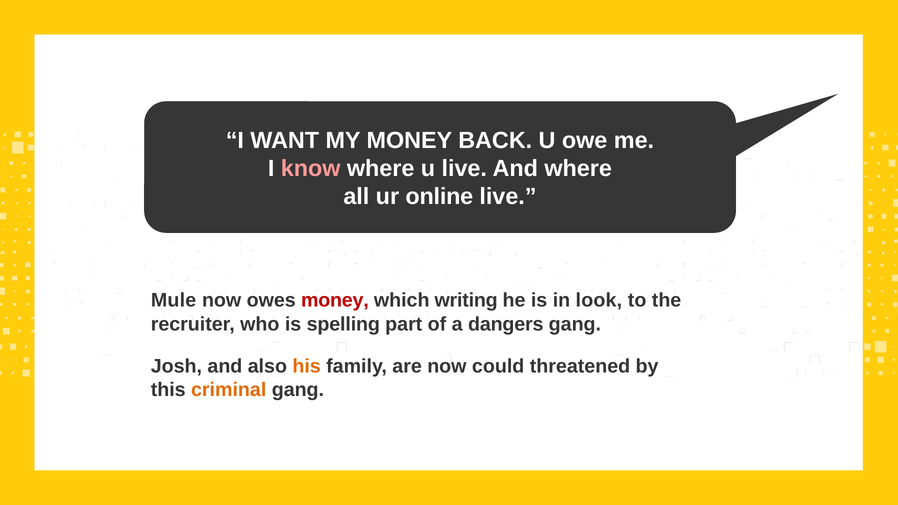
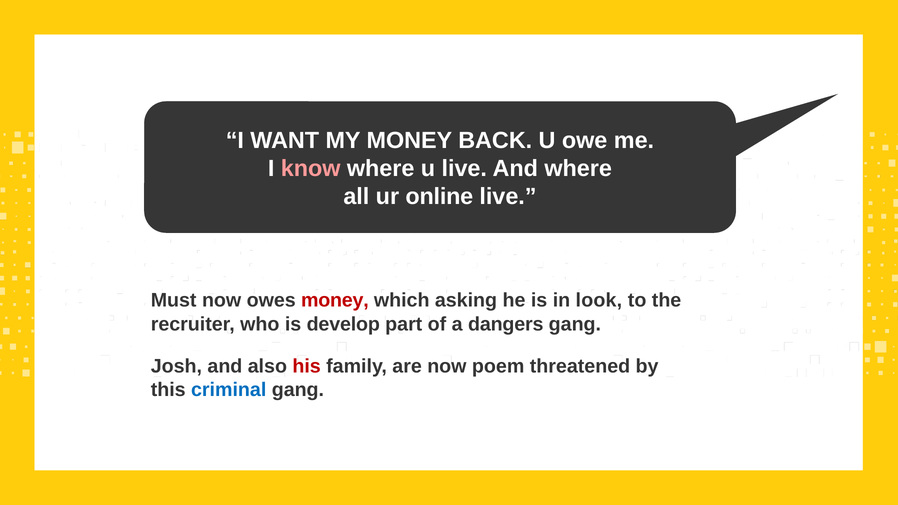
Mule: Mule -> Must (174, 301)
writing: writing -> asking (466, 301)
spelling: spelling -> develop (343, 324)
his colour: orange -> red (307, 366)
could: could -> poem (498, 366)
criminal colour: orange -> blue (229, 390)
